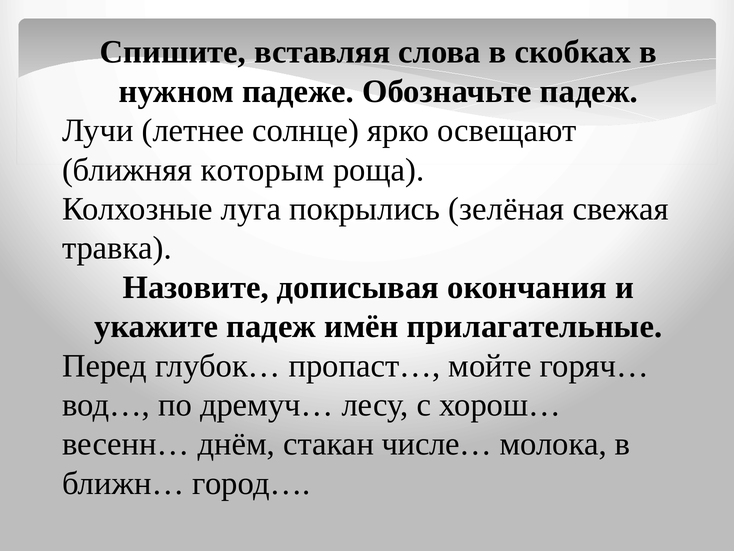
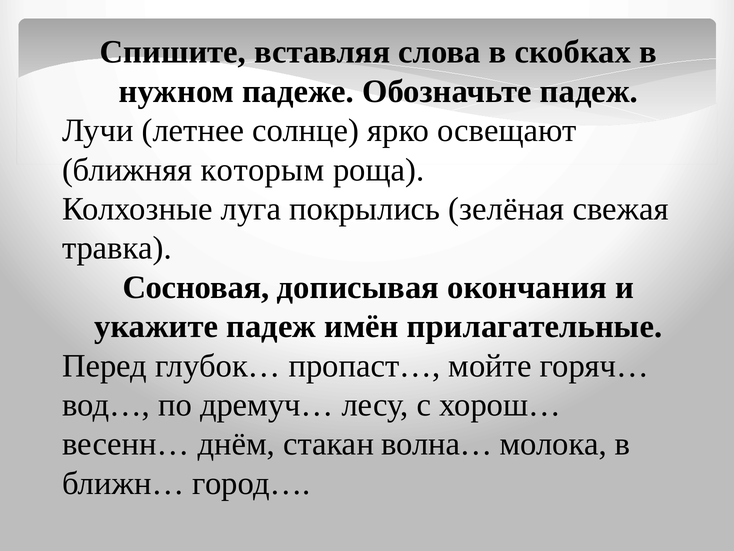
Назовите: Назовите -> Сосновая (196, 287)
числе…: числе… -> волна… (437, 444)
